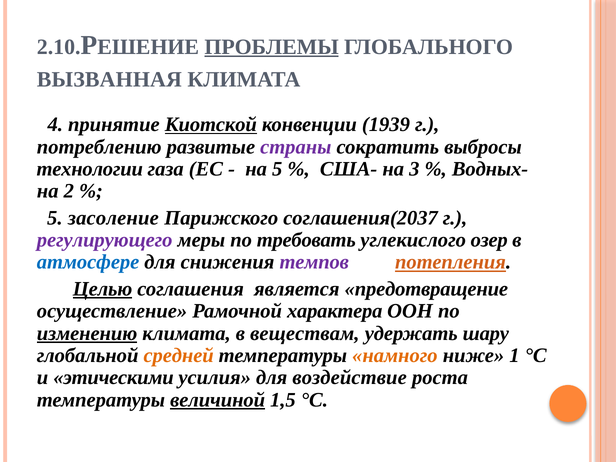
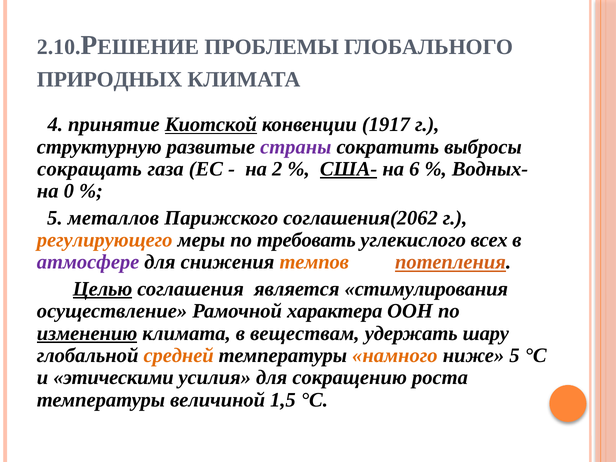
ПРОБЛЕМЫ underline: present -> none (272, 47)
ВЫЗВАННАЯ: ВЫЗВАННАЯ -> ПРИРОДНЫХ (110, 80)
1939: 1939 -> 1917 (386, 125)
потреблению: потреблению -> структурную (99, 147)
технологии: технологии -> сокращать (90, 169)
на 5: 5 -> 2 (277, 169)
США- underline: none -> present (349, 169)
3: 3 -> 6 (414, 169)
2: 2 -> 0 (69, 191)
засоление: засоление -> металлов (113, 218)
соглашения(2037: соглашения(2037 -> соглашения(2062 (361, 218)
регулирующего colour: purple -> orange (105, 240)
озер: озер -> всех (489, 240)
атмосфере colour: blue -> purple (88, 262)
темпов colour: purple -> orange (314, 262)
предотвращение: предотвращение -> стимулирования (426, 289)
ниже 1: 1 -> 5 (515, 355)
воздействие: воздействие -> сокращению (350, 378)
величиной underline: present -> none (218, 400)
